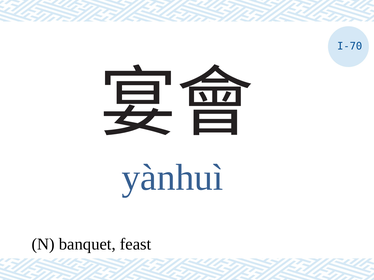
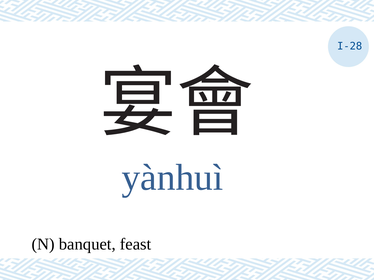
I-70: I-70 -> I-28 (350, 46)
